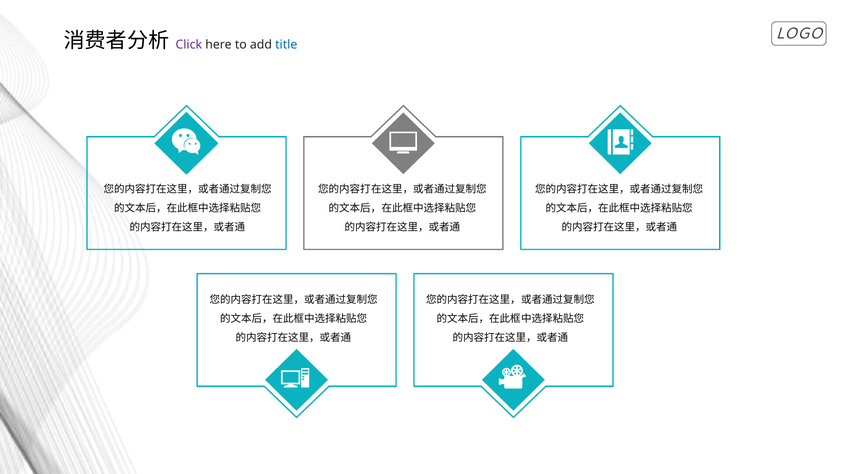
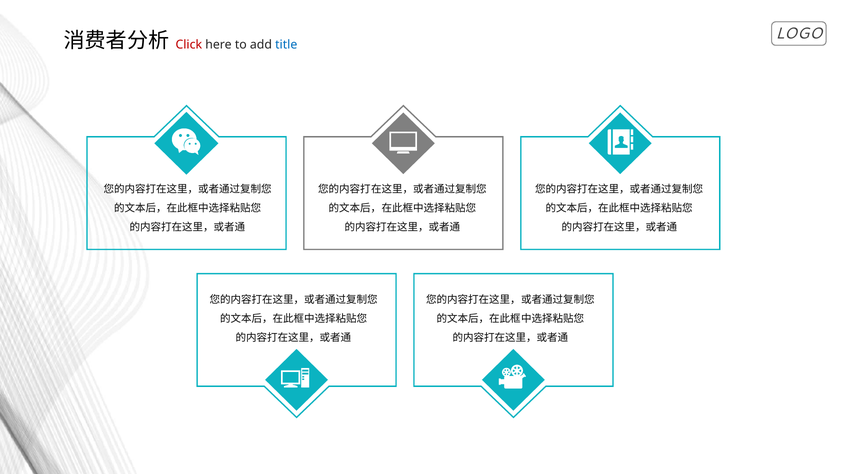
Click colour: purple -> red (189, 45)
